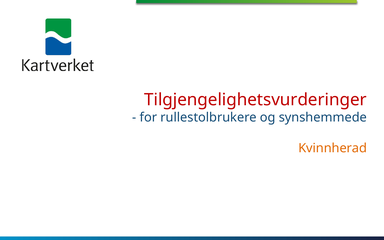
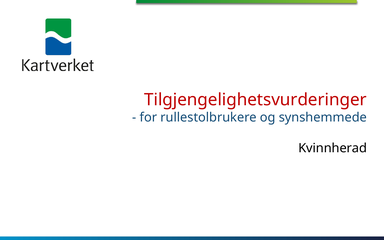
Kvinnherad colour: orange -> black (333, 148)
